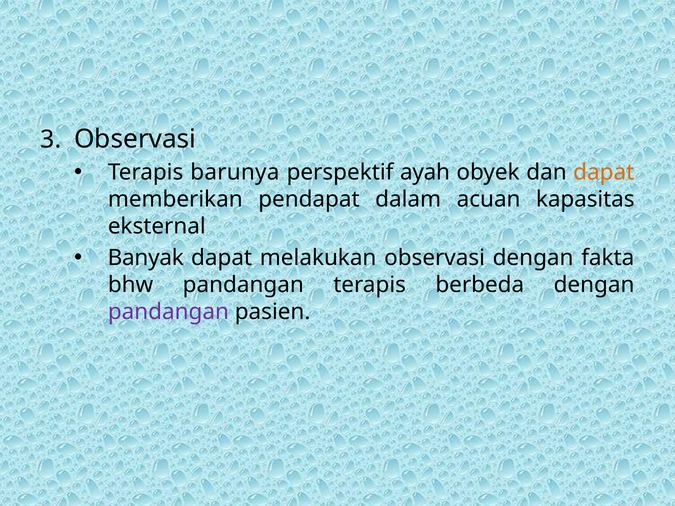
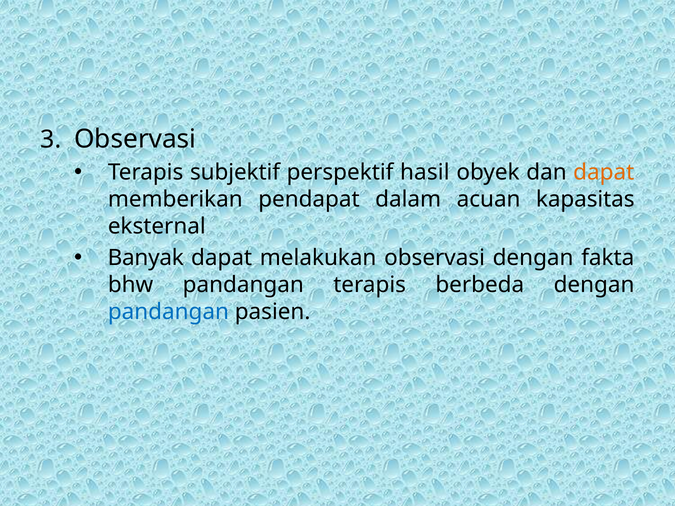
barunya: barunya -> subjektif (235, 173)
ayah: ayah -> hasil (425, 173)
pandangan colour: purple -> blue (168, 312)
